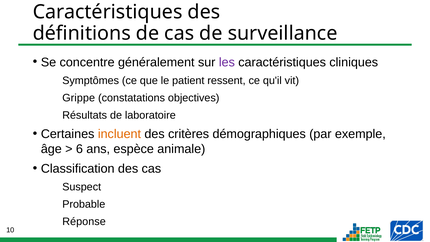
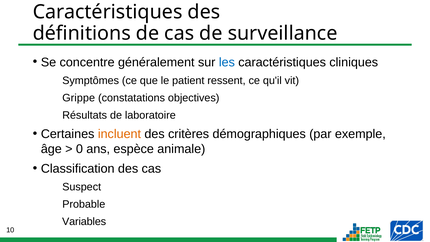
les colour: purple -> blue (227, 62)
6: 6 -> 0 (79, 149)
Réponse: Réponse -> Variables (84, 222)
